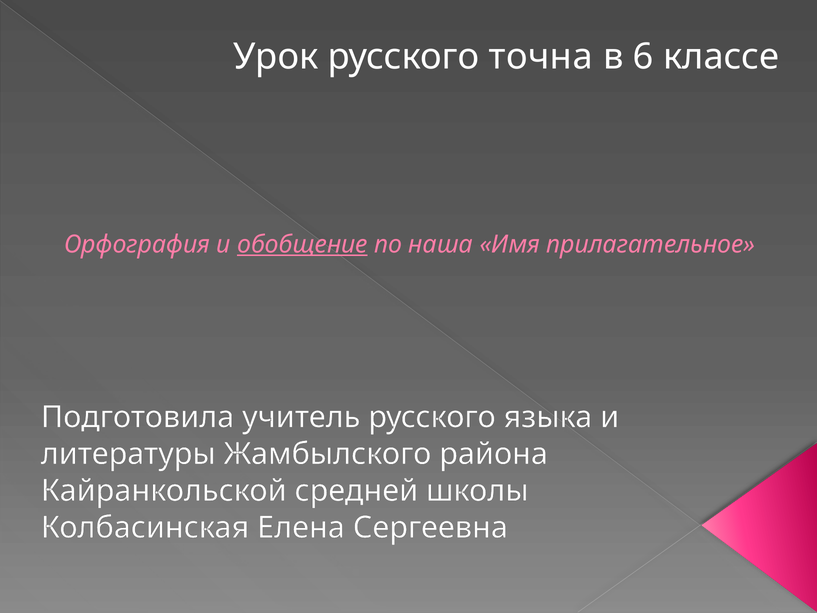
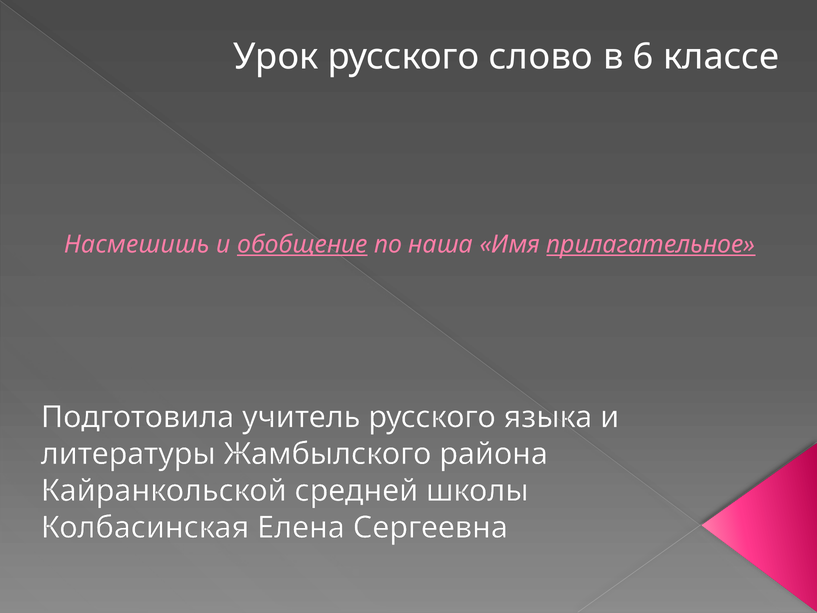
точна: точна -> слово (541, 57)
Орфография: Орфография -> Насмешишь (137, 244)
прилагательное underline: none -> present (651, 244)
